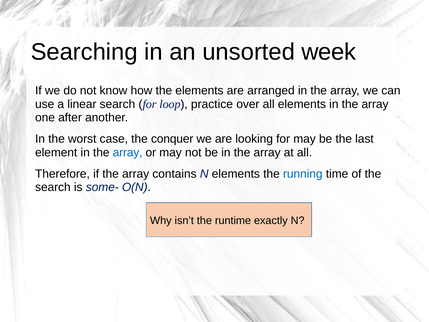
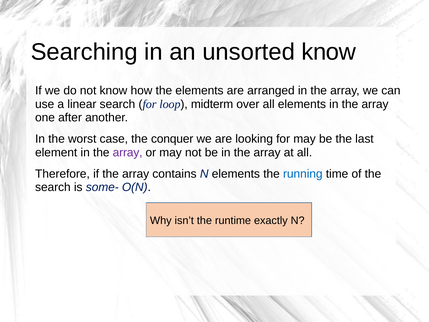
unsorted week: week -> know (329, 52)
practice: practice -> midterm (212, 104)
array colour: blue -> purple (128, 152)
